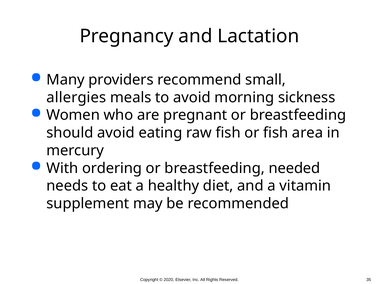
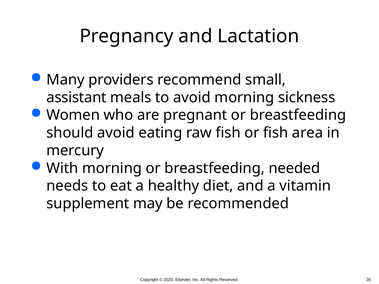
allergies: allergies -> assistant (76, 98)
With ordering: ordering -> morning (112, 168)
